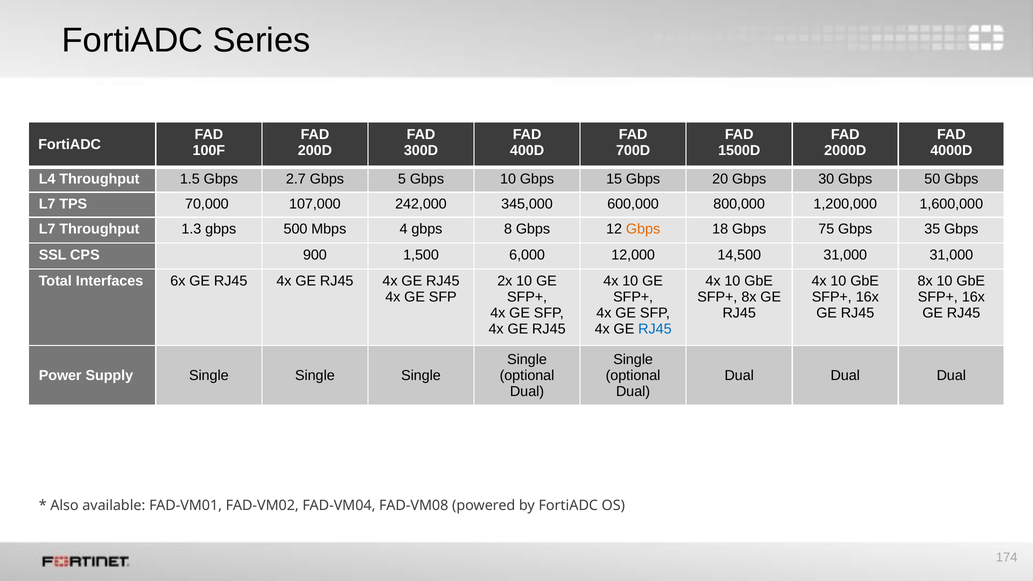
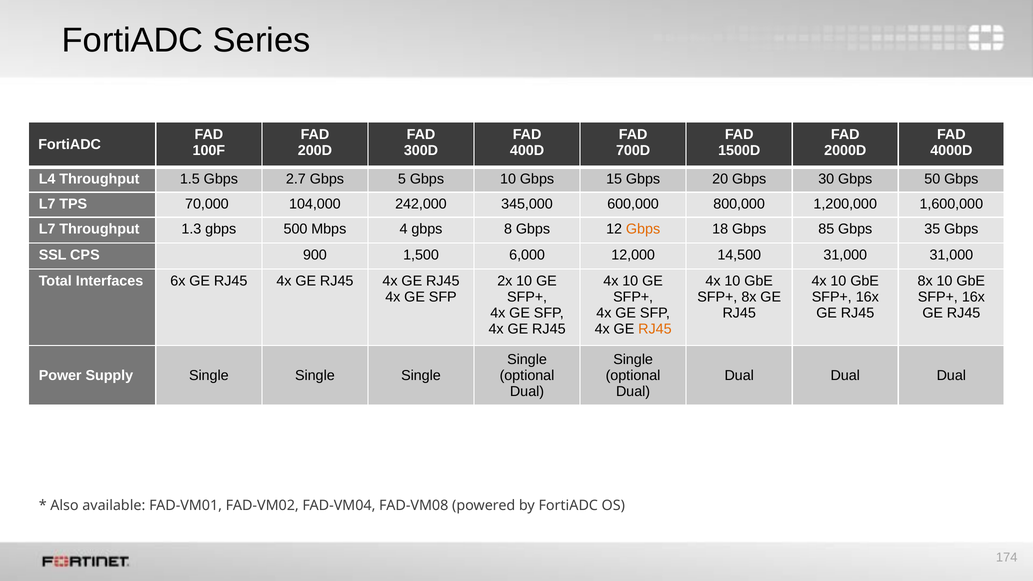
107,000: 107,000 -> 104,000 (315, 204)
75: 75 -> 85 (826, 229)
RJ45 colour: blue -> orange (655, 329)
